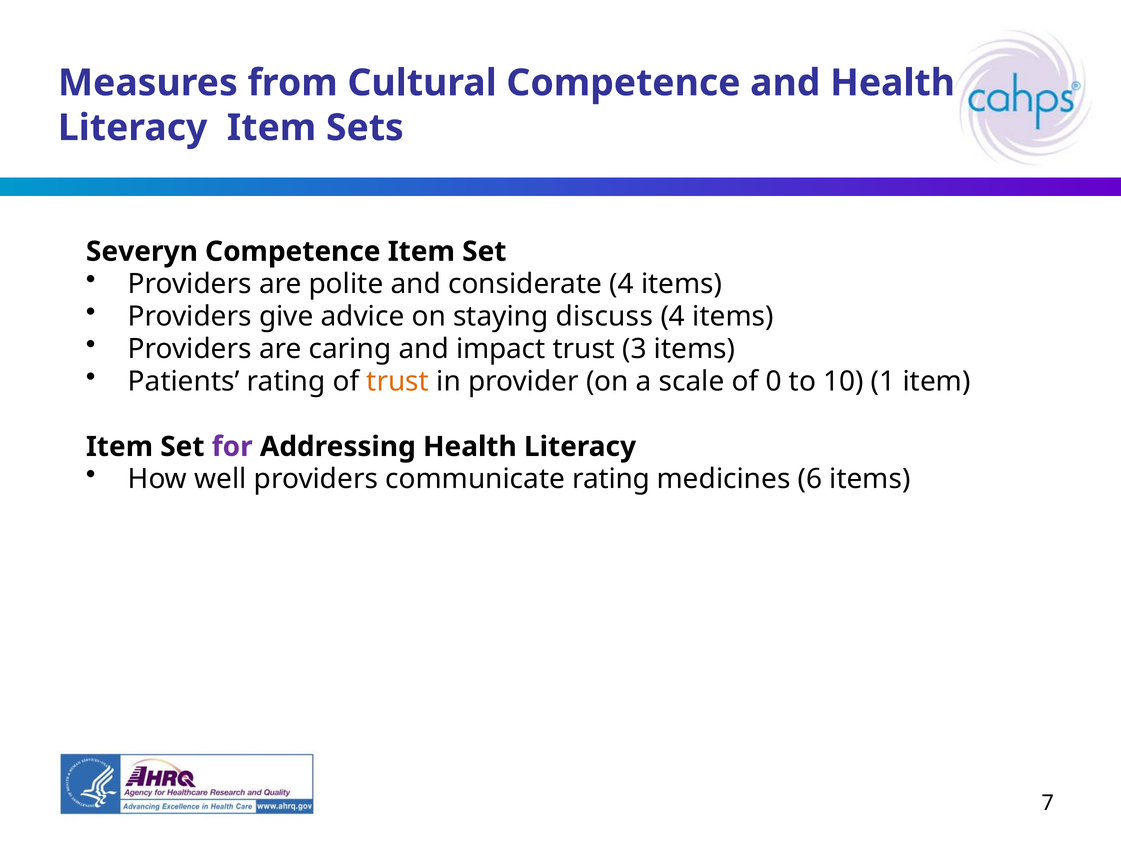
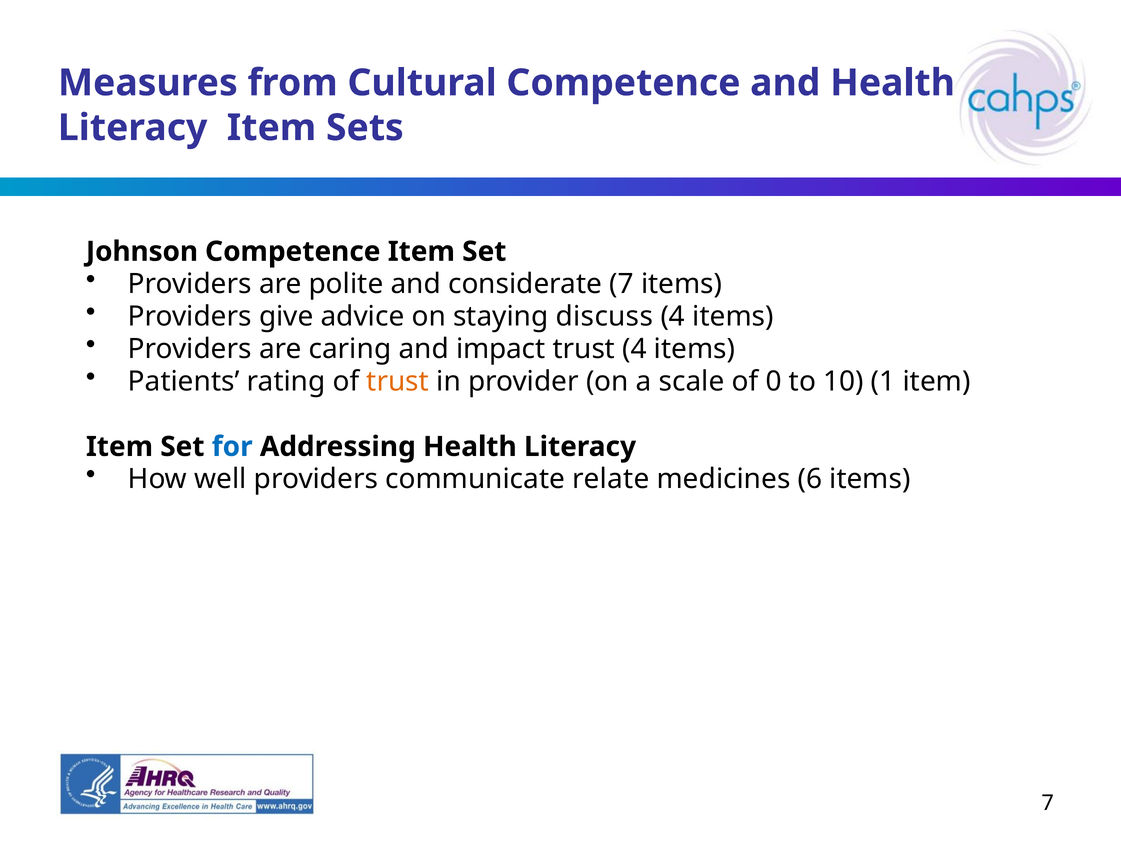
Severyn: Severyn -> Johnson (142, 251)
considerate 4: 4 -> 7 (622, 284)
trust 3: 3 -> 4 (635, 349)
for colour: purple -> blue (232, 447)
communicate rating: rating -> relate (611, 479)
